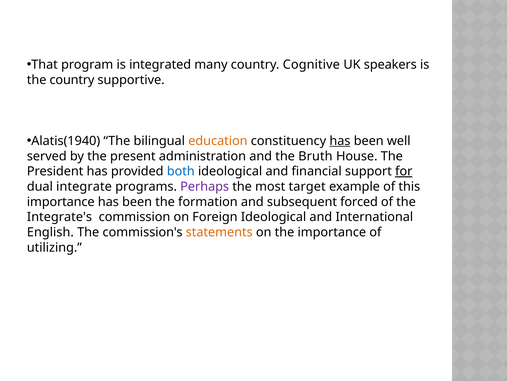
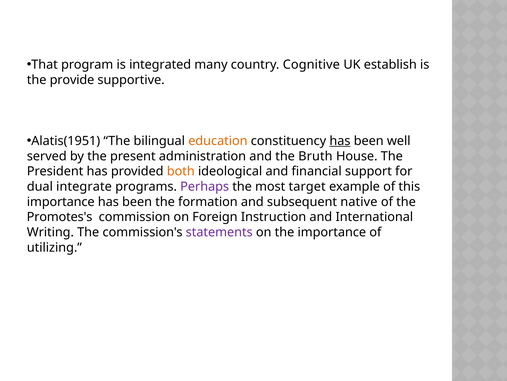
speakers: speakers -> establish (390, 65)
the country: country -> provide (72, 80)
Alatis(1940: Alatis(1940 -> Alatis(1951 (66, 141)
both colour: blue -> orange (181, 171)
for underline: present -> none (404, 171)
forced: forced -> native (359, 201)
Integrate's: Integrate's -> Promotes's (60, 217)
Foreign Ideological: Ideological -> Instruction (274, 217)
English: English -> Writing (50, 232)
statements colour: orange -> purple (219, 232)
